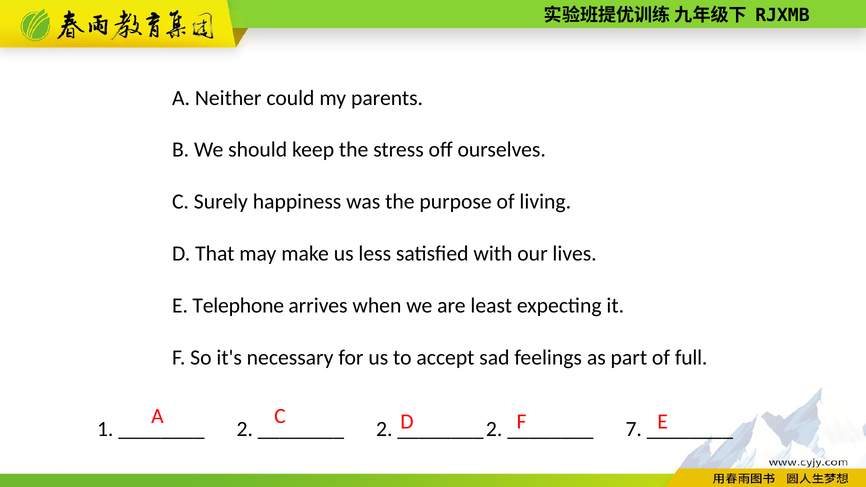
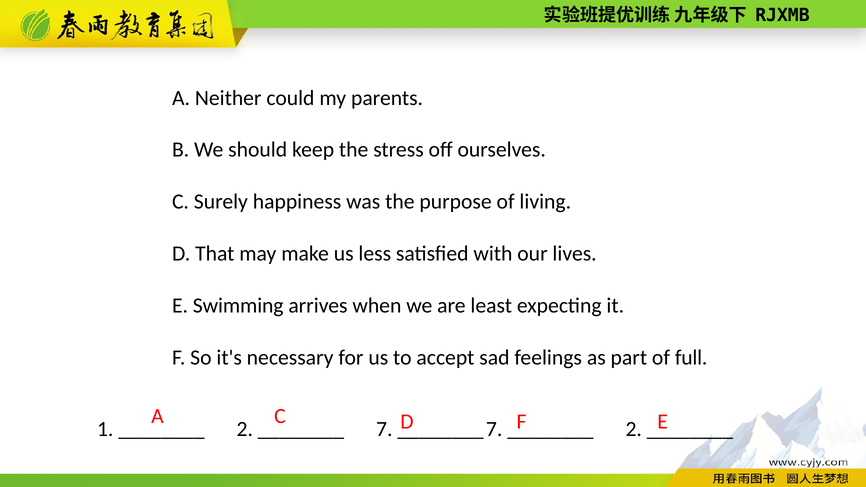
Telephone: Telephone -> Swimming (238, 306)
2: 2 -> 7 (384, 429)
2: 2 -> 7 (494, 429)
7: 7 -> 2 (634, 429)
